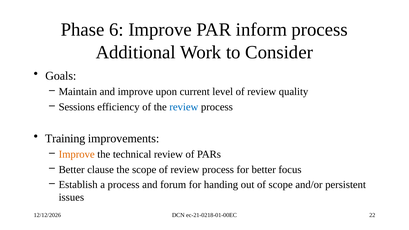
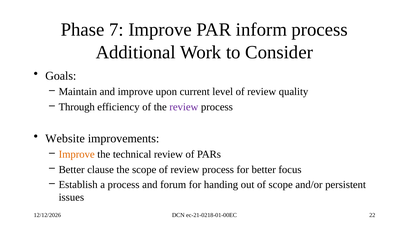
6: 6 -> 7 (116, 30)
Sessions: Sessions -> Through (77, 107)
review colour: blue -> purple (184, 107)
Training: Training -> Website (65, 139)
